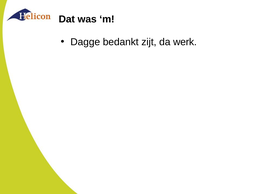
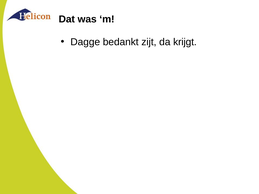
werk: werk -> krijgt (185, 42)
